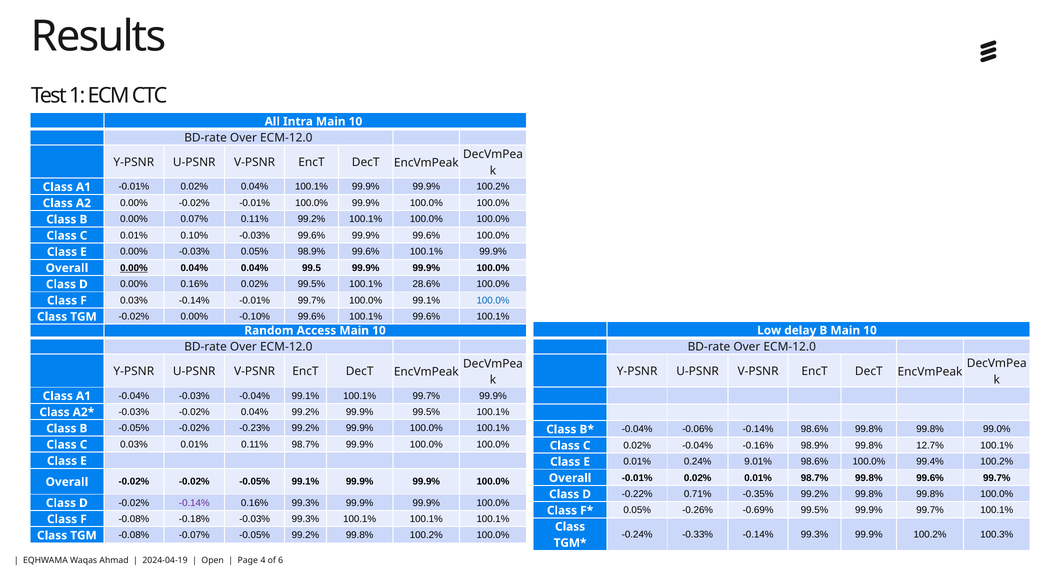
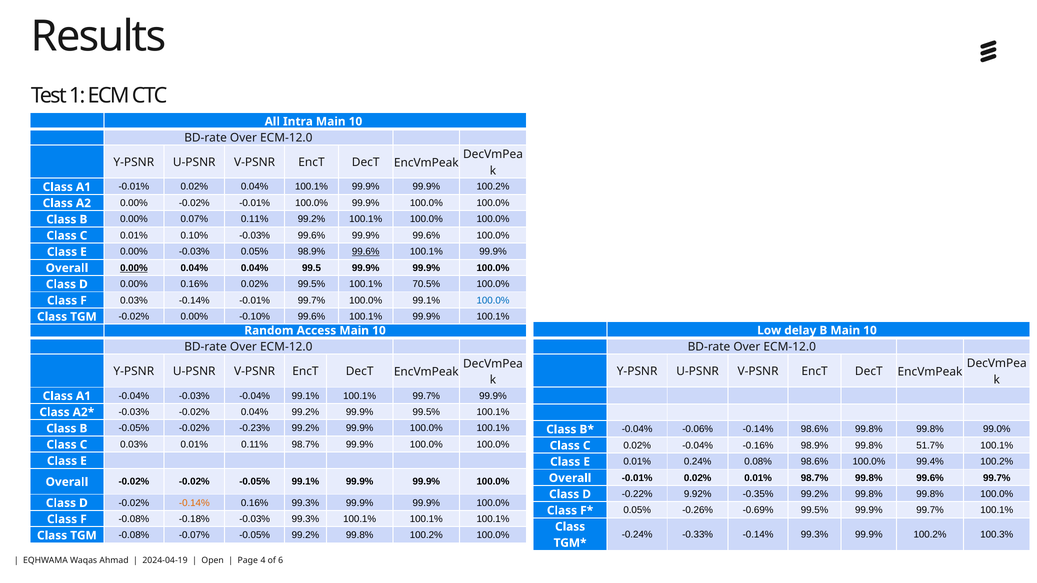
99.6% underline: none -> present (366, 252)
28.6%: 28.6% -> 70.5% (426, 284)
-0.10% 99.6% 100.1% 99.6%: 99.6% -> 99.9% (426, 317)
12.7%: 12.7% -> 51.7% (930, 446)
9.01%: 9.01% -> 0.08% (758, 462)
0.71%: 0.71% -> 9.92% (698, 494)
-0.14% colour: purple -> orange (194, 503)
